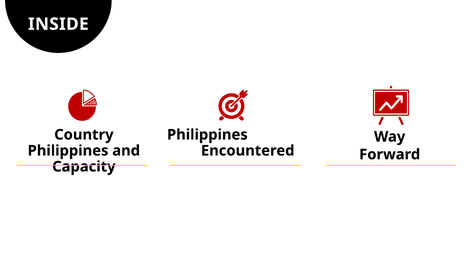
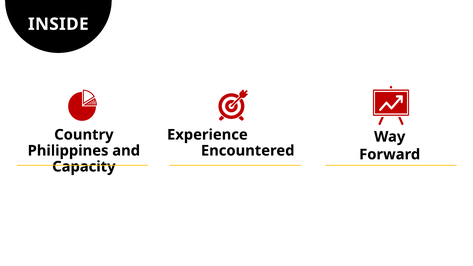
Philippines: Philippines -> Experience (207, 135)
